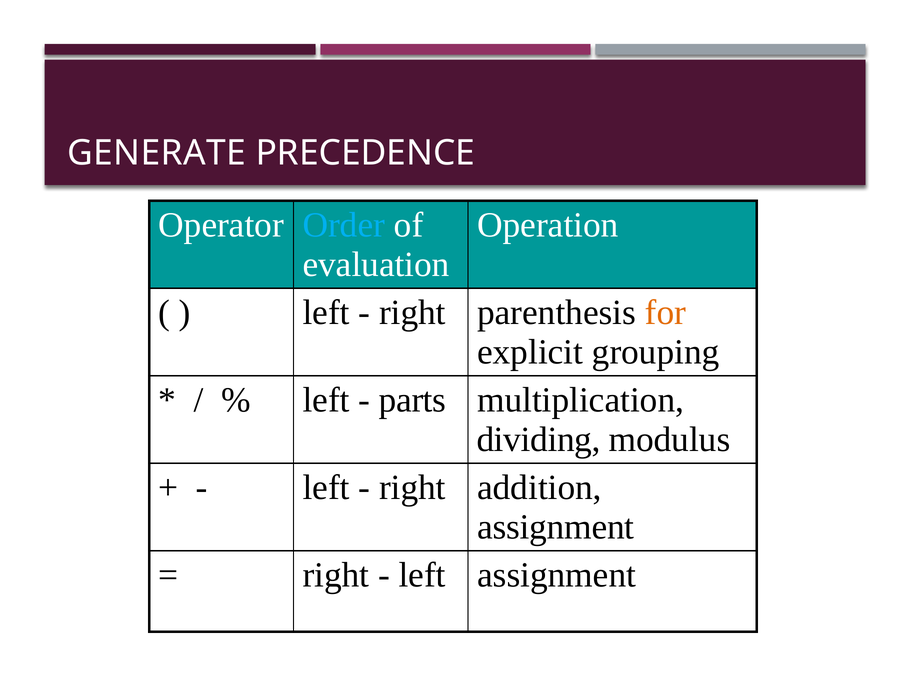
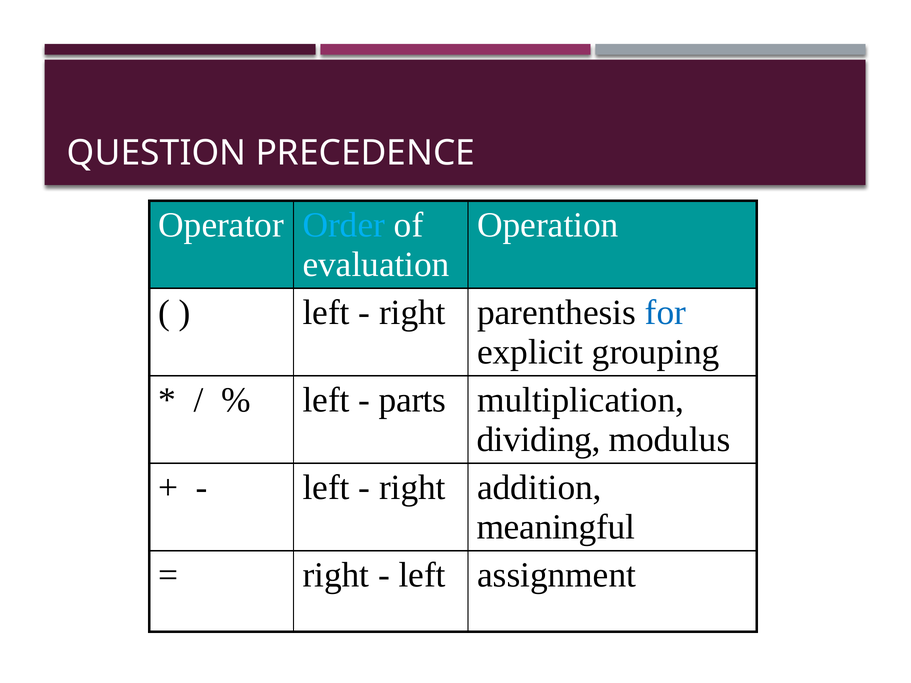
GENERATE: GENERATE -> QUESTION (157, 153)
for colour: orange -> blue (666, 313)
assignment: assignment -> meaningful (556, 527)
